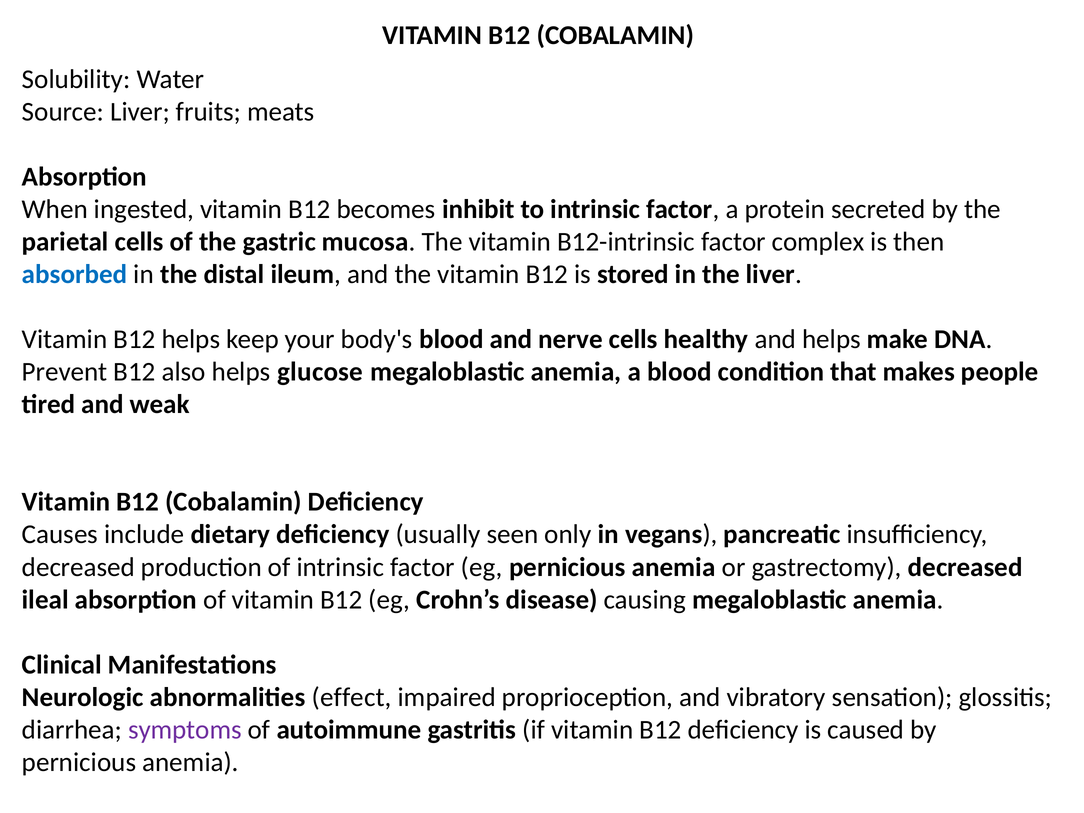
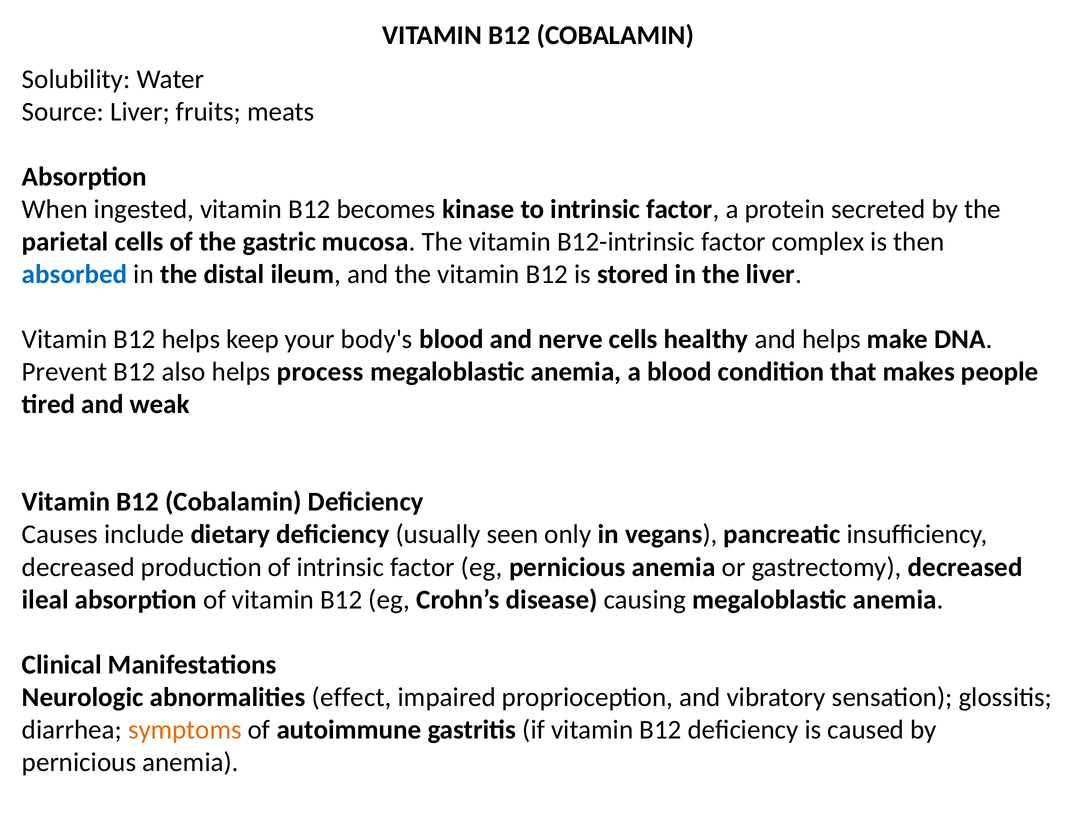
inhibit: inhibit -> kinase (478, 209)
glucose: glucose -> process (320, 372)
symptoms colour: purple -> orange (185, 730)
